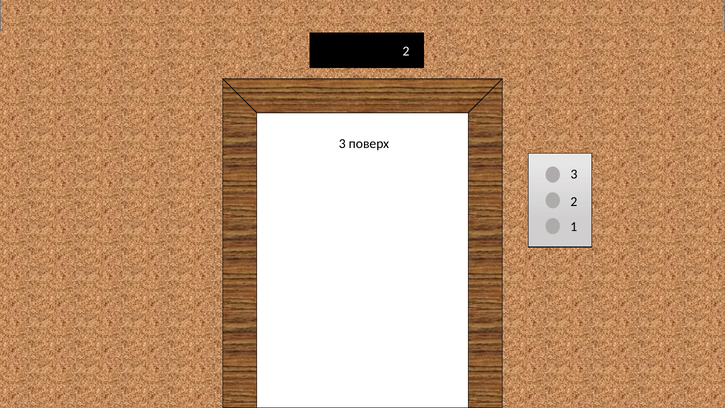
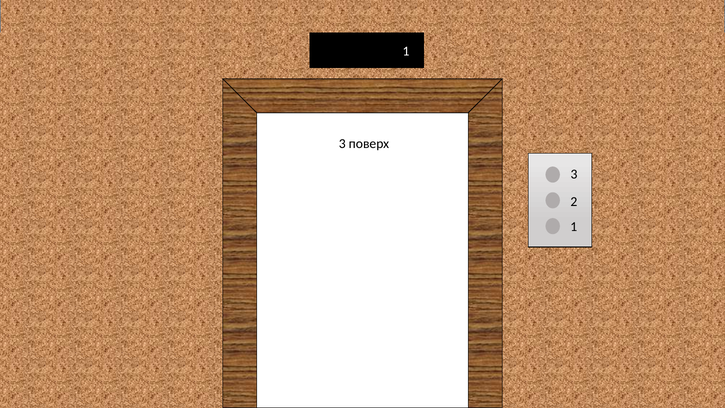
2: 2 -> 1 (406, 51)
